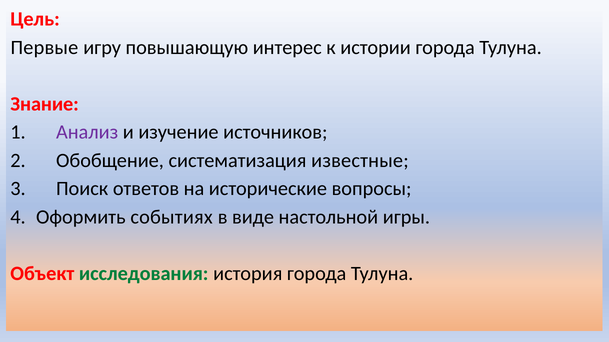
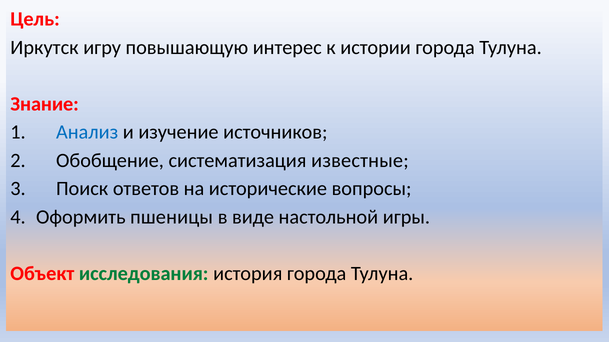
Первые: Первые -> Иркутск (44, 48)
Анализ colour: purple -> blue (87, 132)
событиях: событиях -> пшеницы (172, 217)
